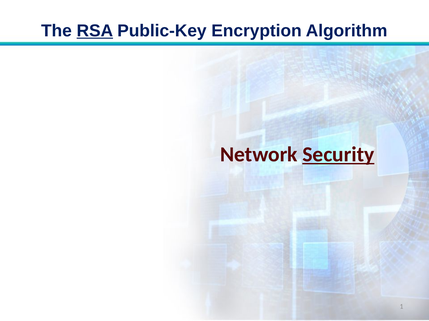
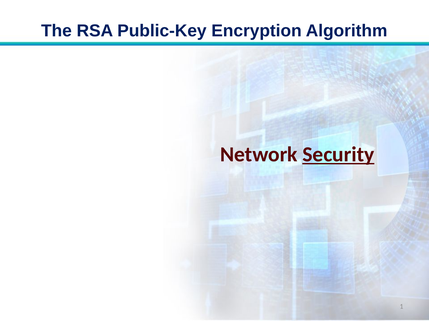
RSA underline: present -> none (95, 31)
